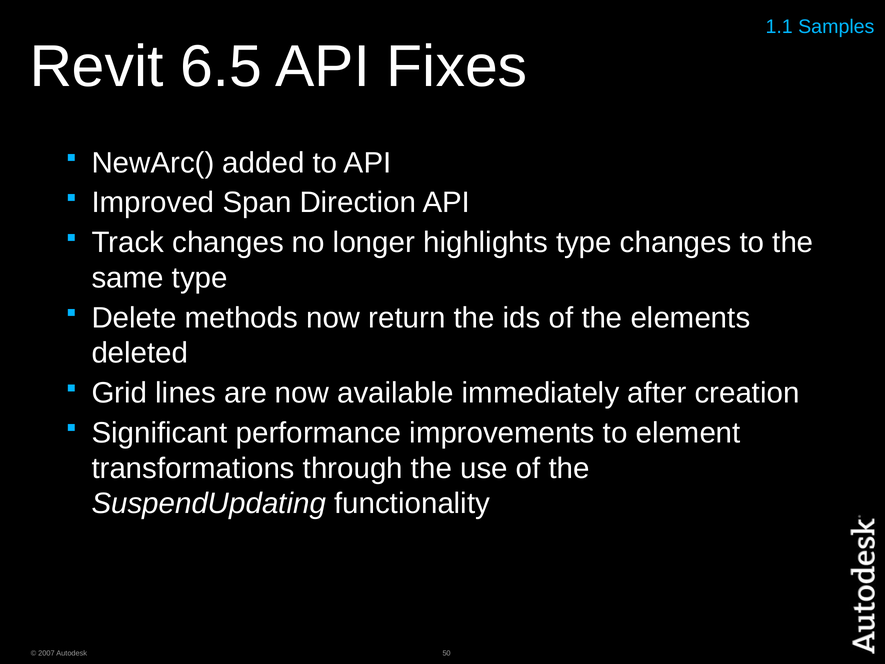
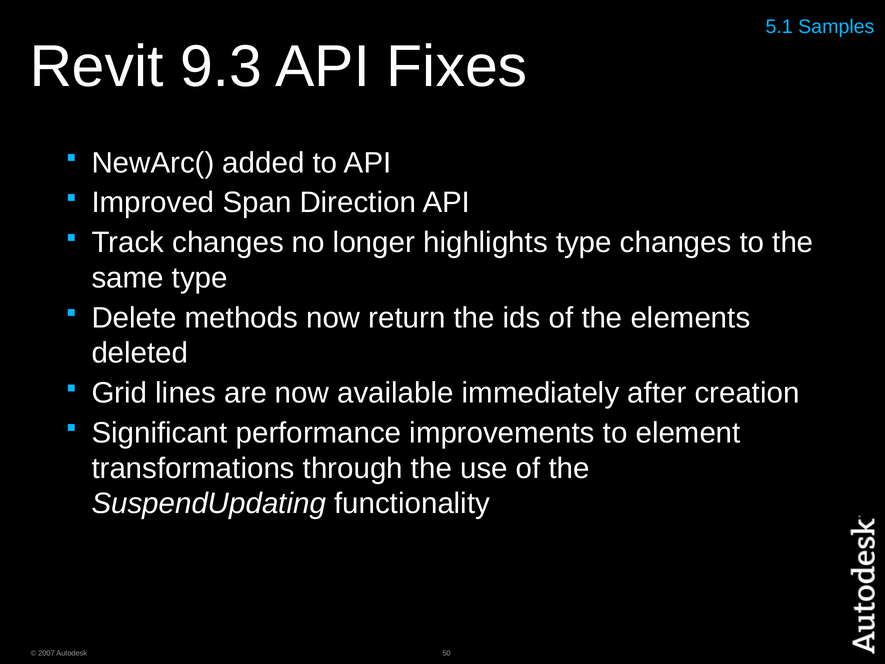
1.1: 1.1 -> 5.1 (779, 27)
6.5: 6.5 -> 9.3 (221, 67)
